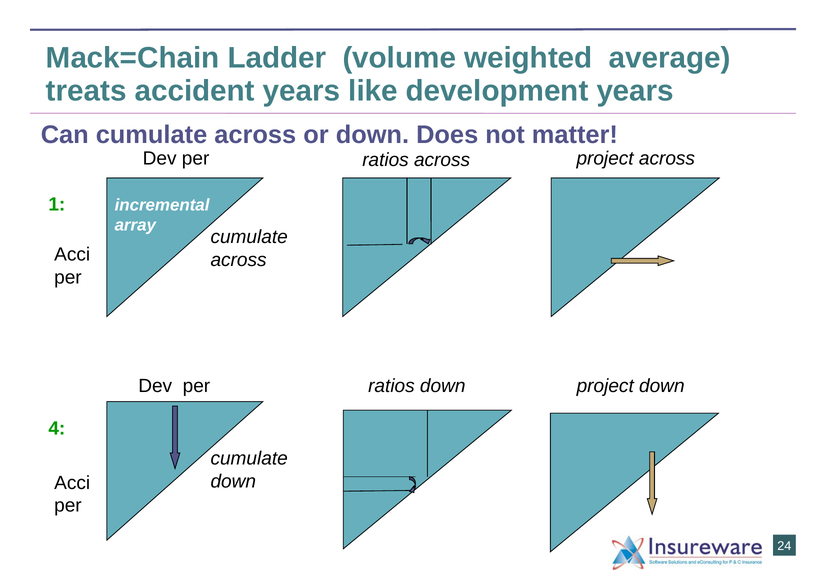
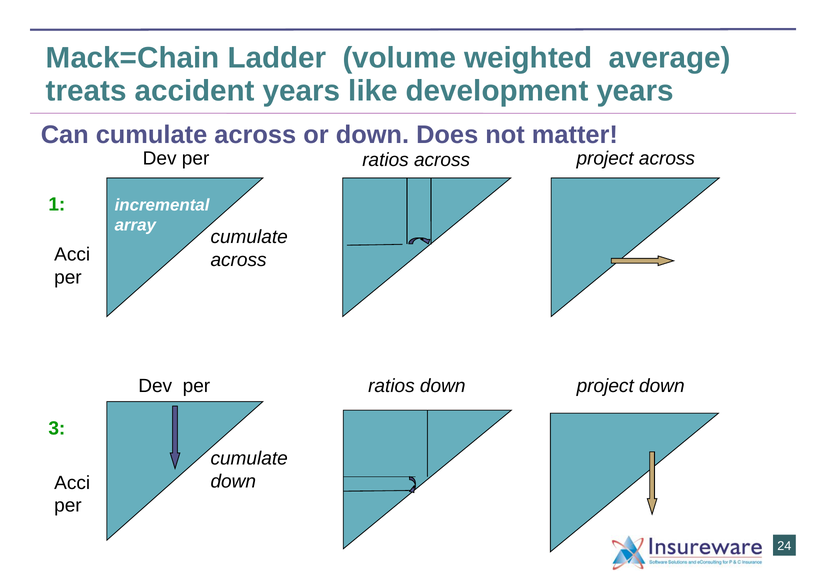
4: 4 -> 3 (57, 429)
